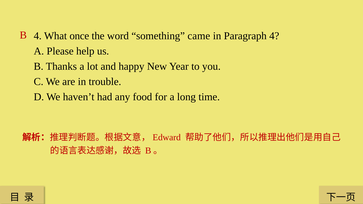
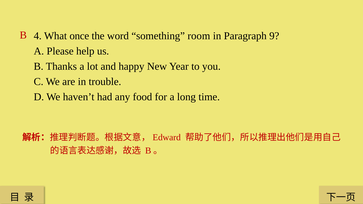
came: came -> room (199, 36)
Paragraph 4: 4 -> 9 (274, 36)
